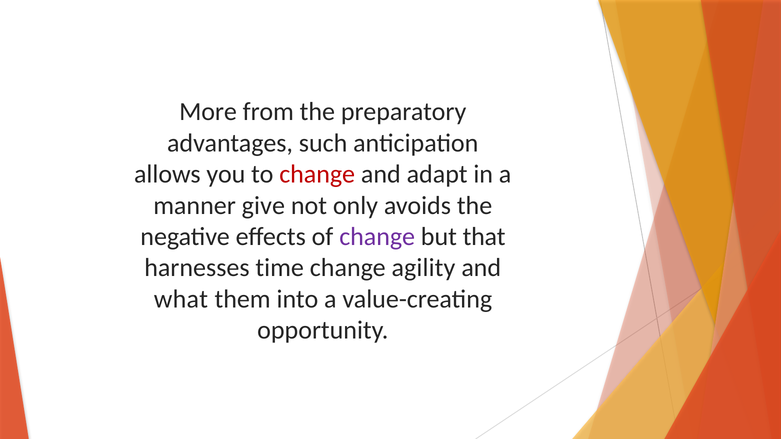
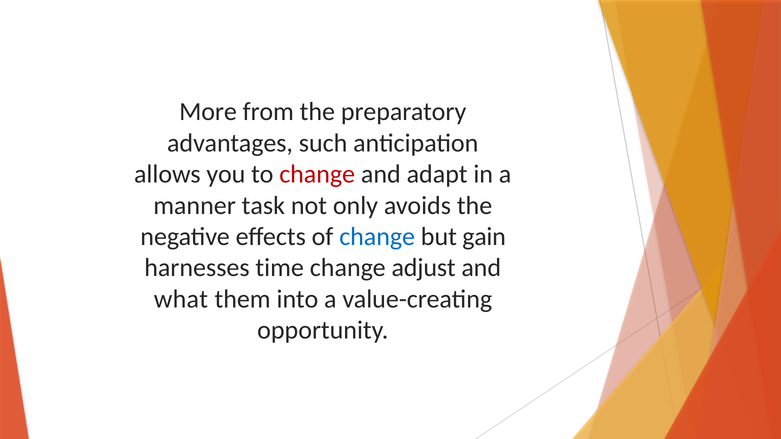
give: give -> task (263, 206)
change colour: purple -> blue (377, 237)
that: that -> gain (484, 237)
agility: agility -> adjust (424, 268)
